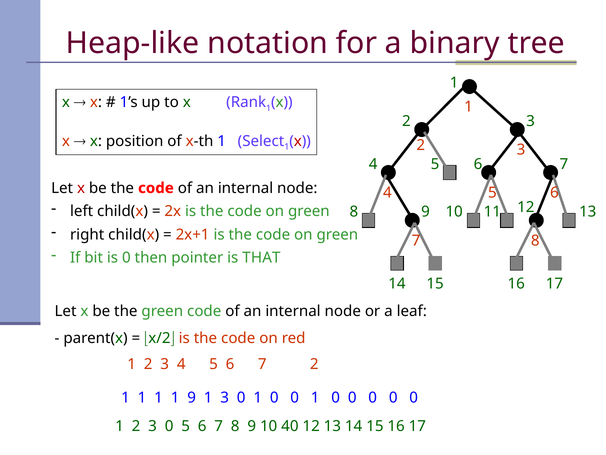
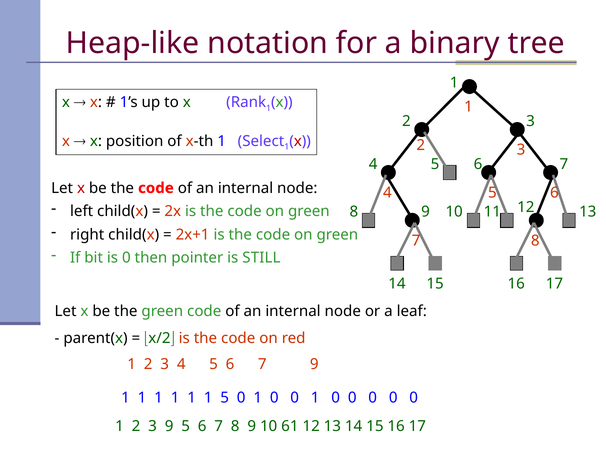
THAT: THAT -> STILL (261, 258)
7 2: 2 -> 9 (314, 364)
9: 9 -> 1 (192, 397)
1 3: 3 -> 5 (225, 397)
2 3 0: 0 -> 9 (169, 426)
40: 40 -> 61 (290, 426)
